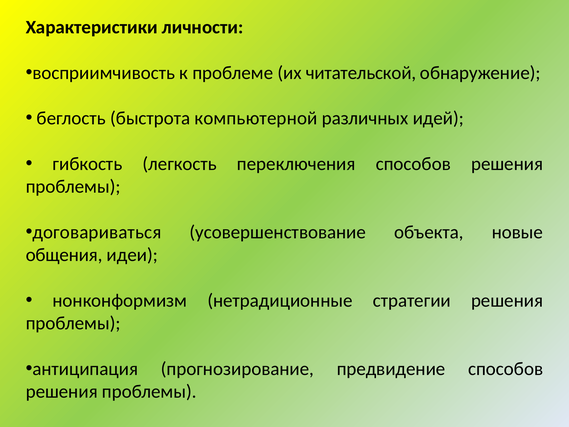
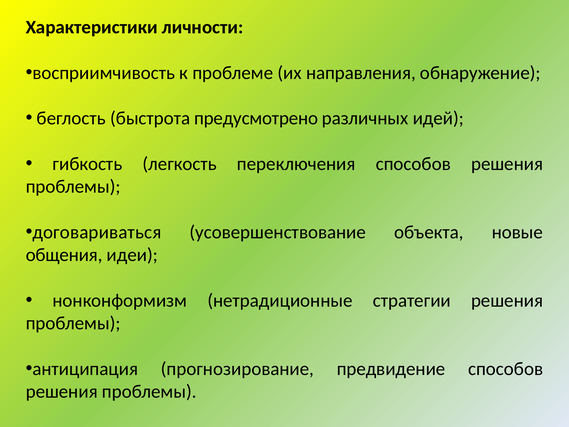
читательской: читательской -> направления (361, 73)
компьютерной: компьютерной -> предусмотрено (256, 118)
